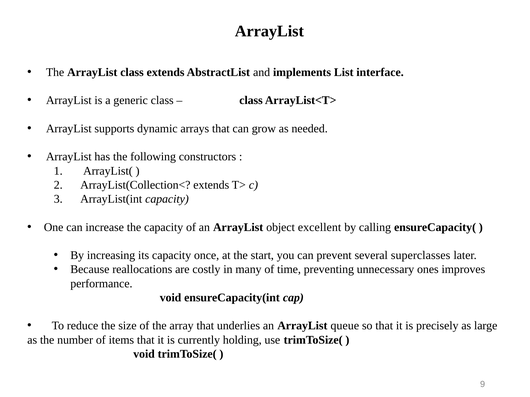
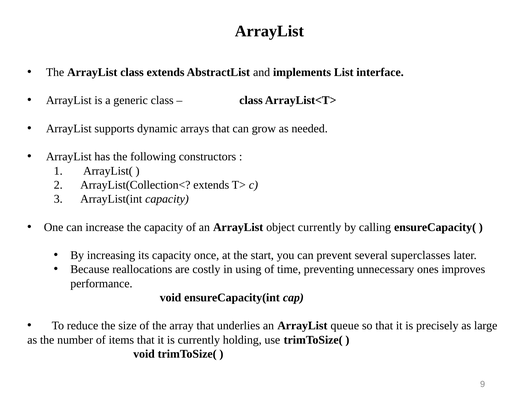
object excellent: excellent -> currently (320, 227)
many: many -> using (248, 270)
